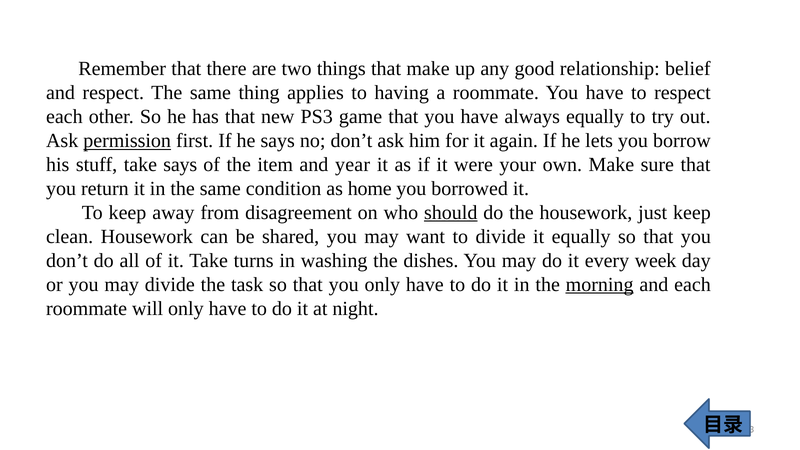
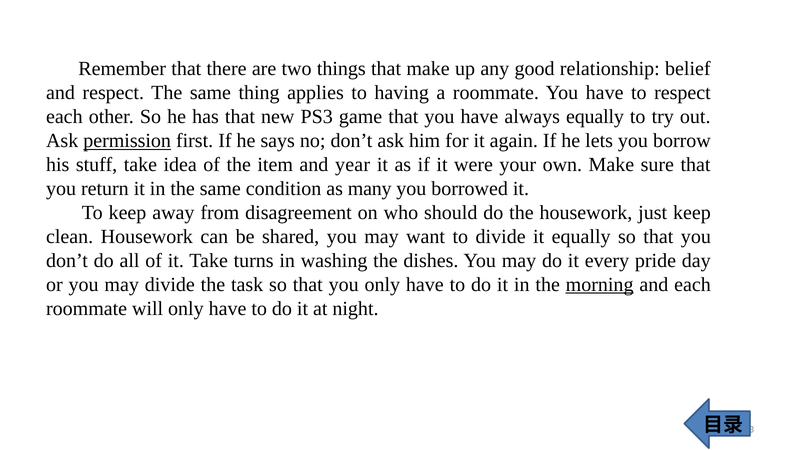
take says: says -> idea (180, 165)
home: home -> many (370, 189)
should underline: present -> none (451, 213)
week: week -> pride (655, 261)
